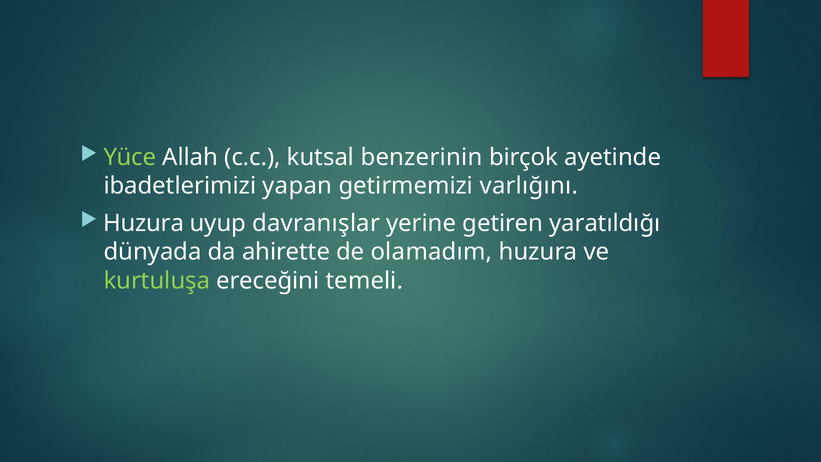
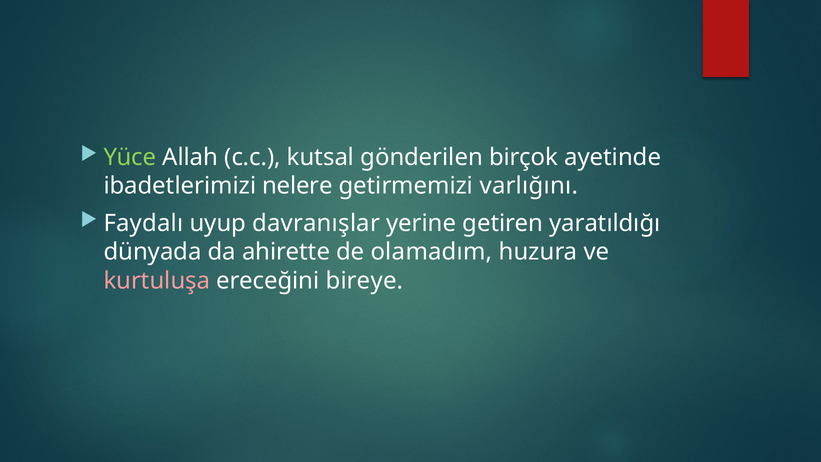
benzerinin: benzerinin -> gönderilen (422, 157)
yapan: yapan -> nelere (297, 186)
Huzura: Huzura -> Faydalı (143, 223)
kurtuluşa colour: light green -> pink (157, 281)
temeli: temeli -> bireye (364, 281)
